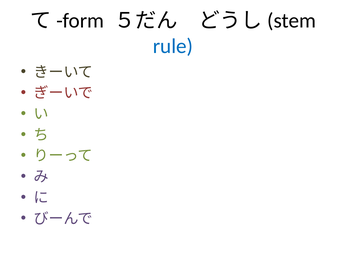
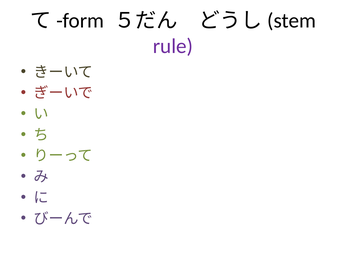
rule colour: blue -> purple (173, 46)
